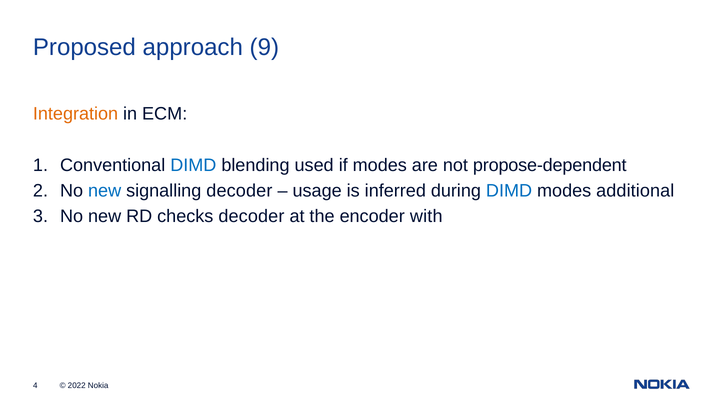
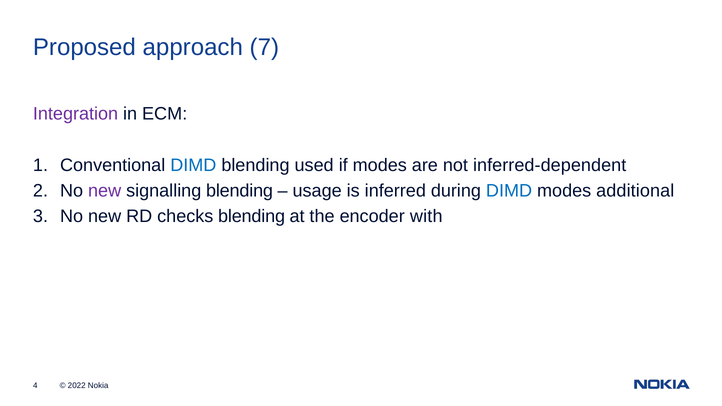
9: 9 -> 7 (264, 47)
Integration colour: orange -> purple (76, 114)
propose-dependent: propose-dependent -> inferred-dependent (550, 165)
new colour: blue -> purple (105, 191)
signalling decoder: decoder -> blending (240, 191)
checks decoder: decoder -> blending (252, 216)
